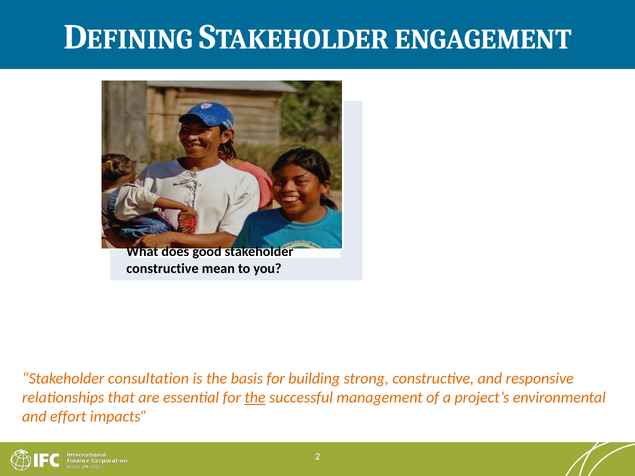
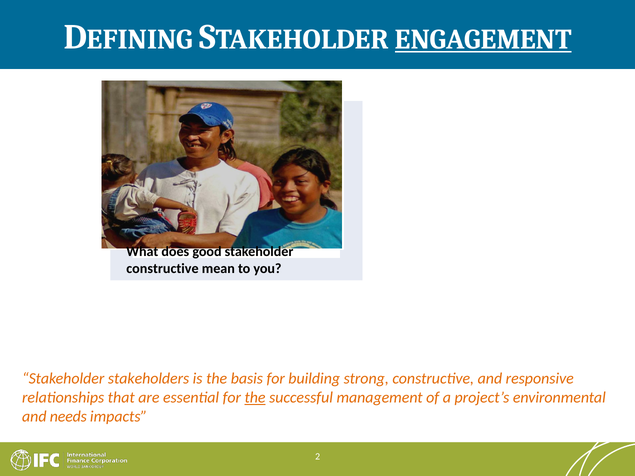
ENGAGEMENT underline: none -> present (483, 40)
consultation: consultation -> stakeholders (149, 379)
effort: effort -> needs (68, 417)
